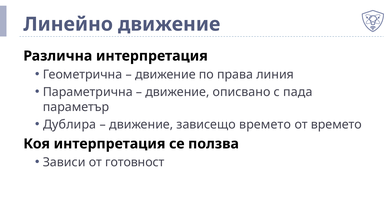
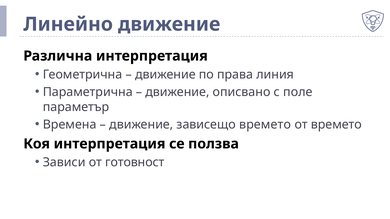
пада: пада -> поле (298, 92)
Дублира: Дублира -> Времена (70, 125)
